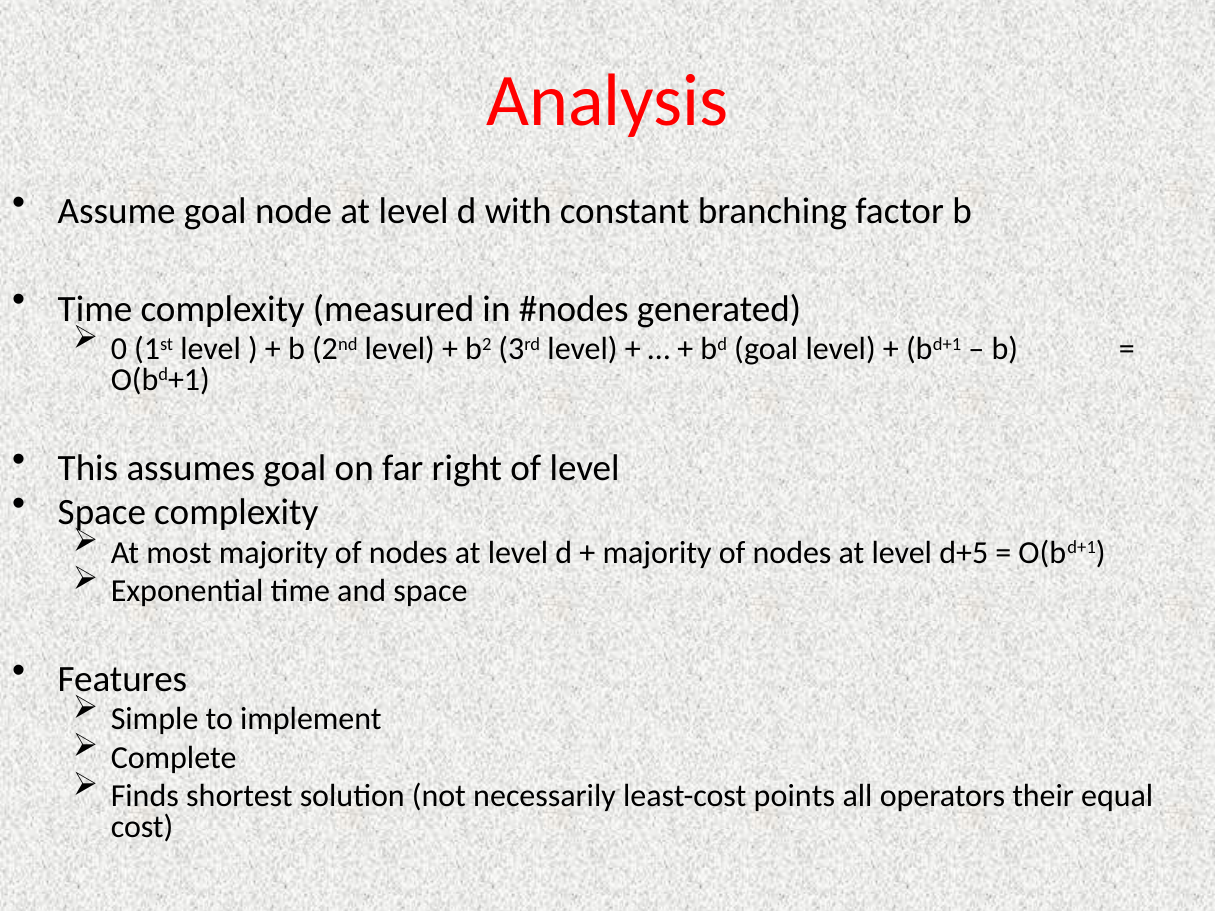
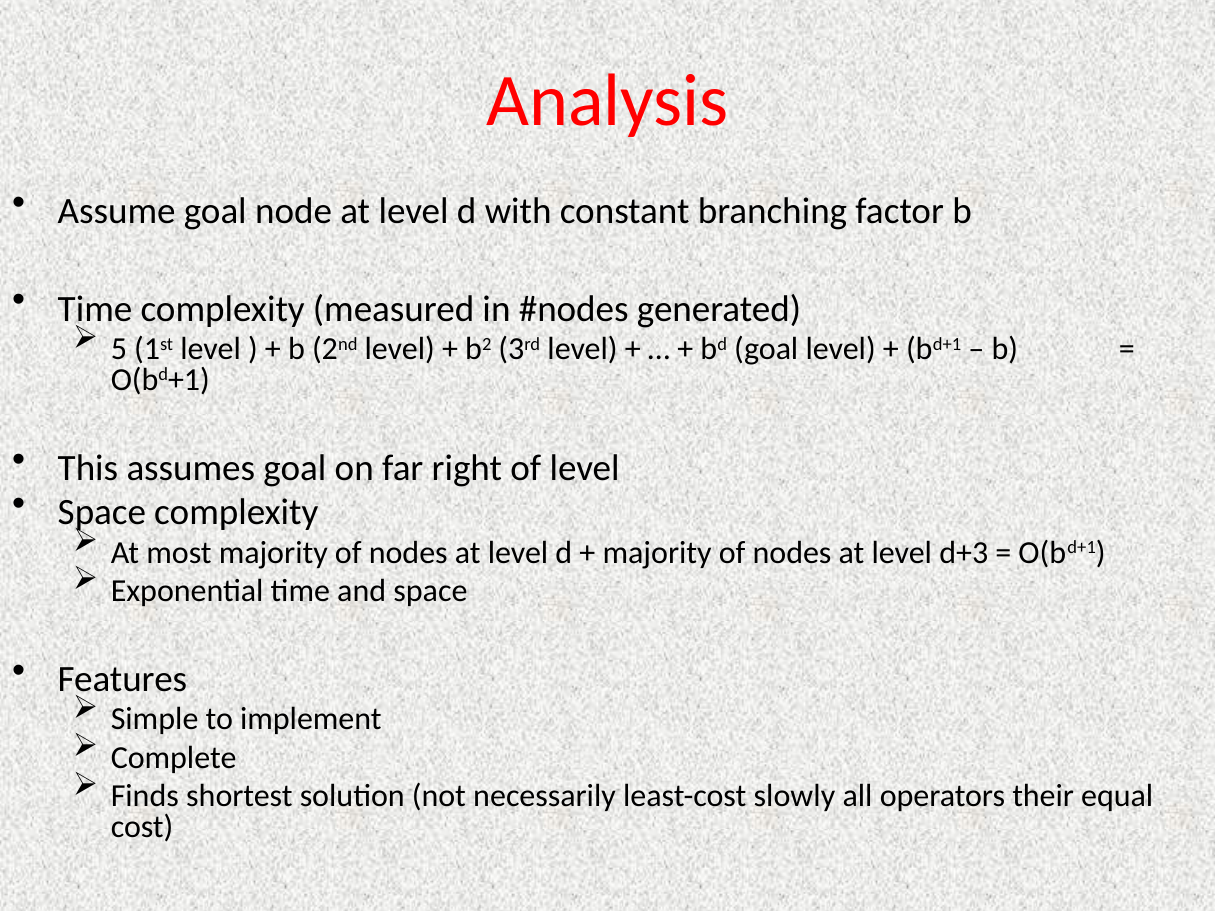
0: 0 -> 5 (119, 349)
d+5: d+5 -> d+3 (964, 553)
points: points -> slowly (794, 796)
